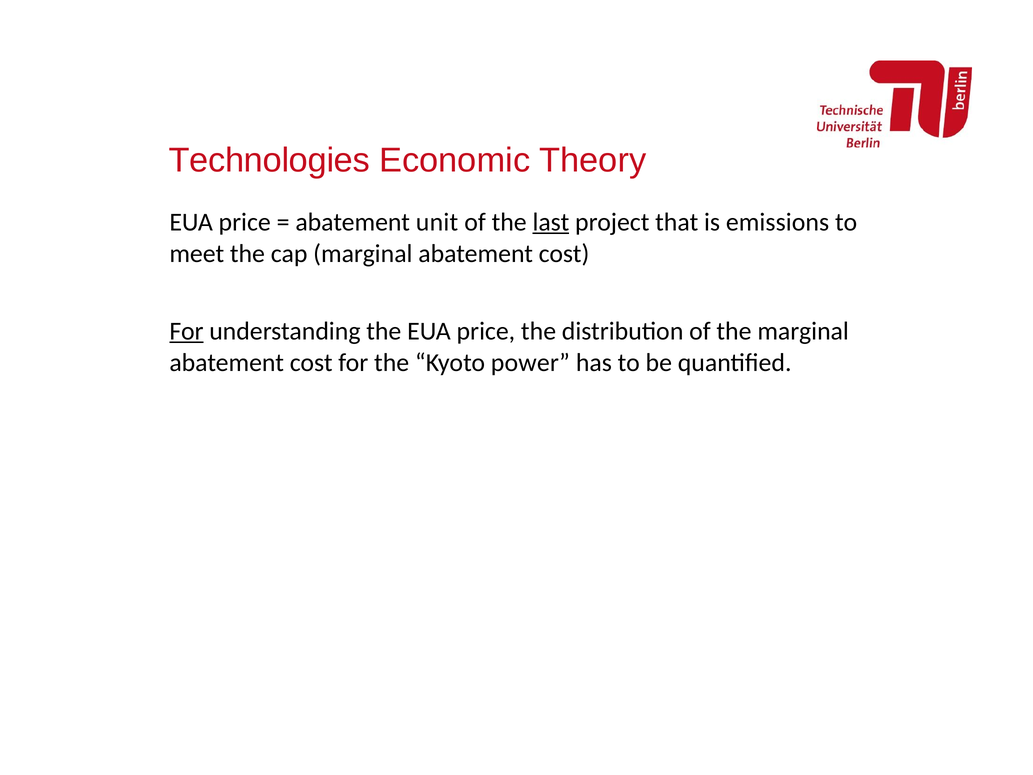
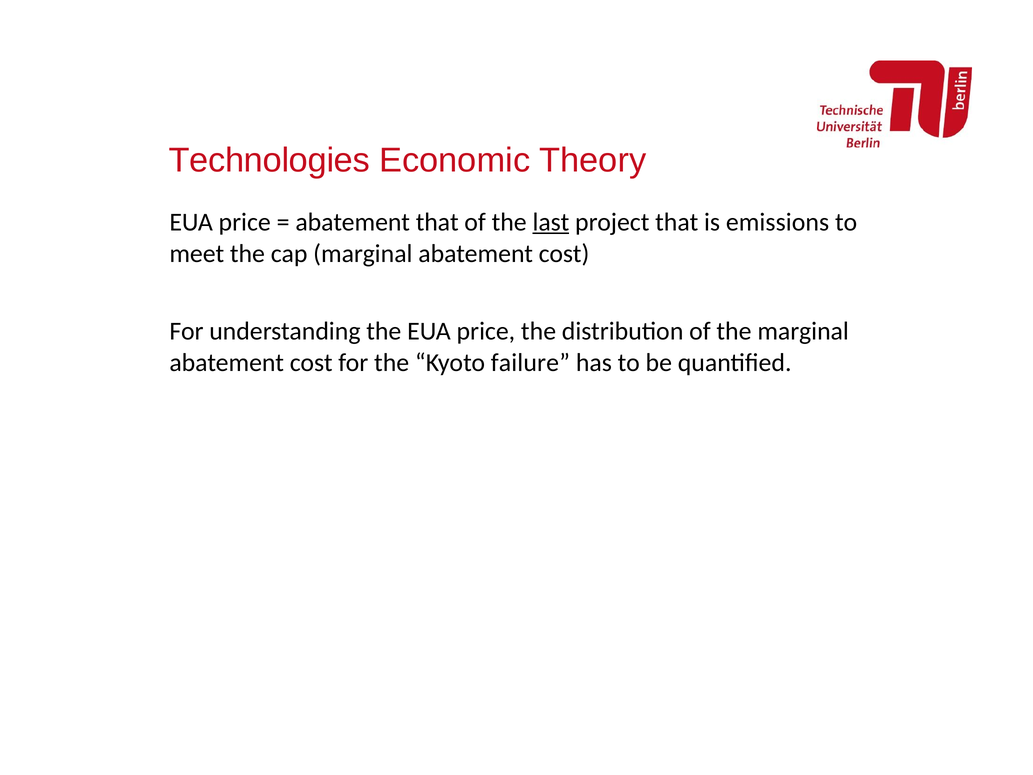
abatement unit: unit -> that (437, 222)
For underline: present -> none (186, 331)
power: power -> failure (530, 363)
